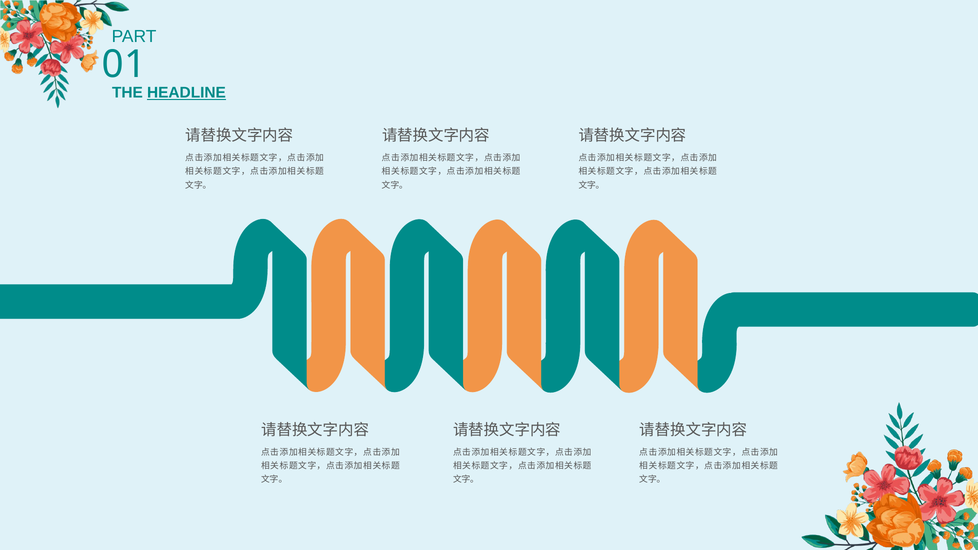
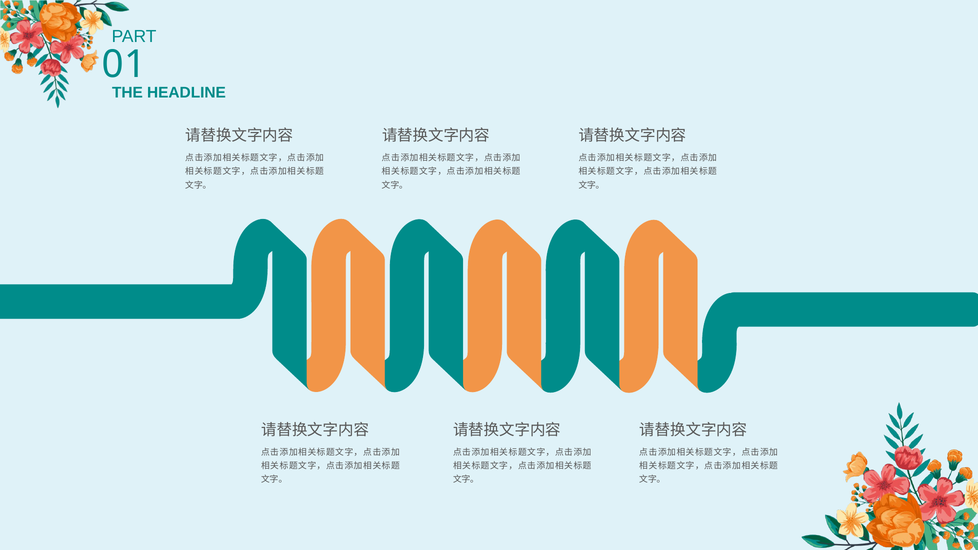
HEADLINE underline: present -> none (186, 93)
